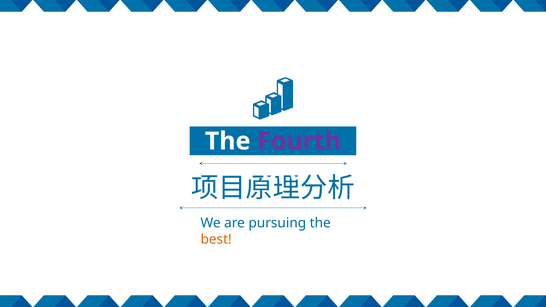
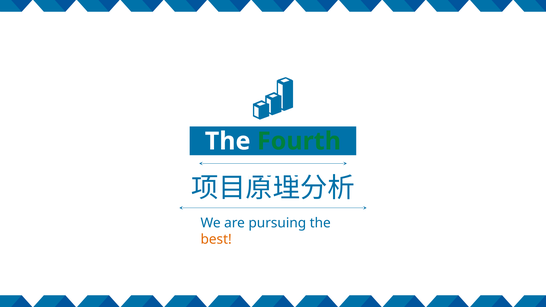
Fourth colour: purple -> green (299, 141)
